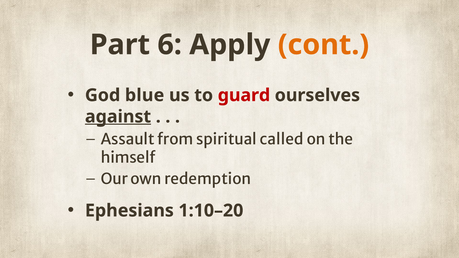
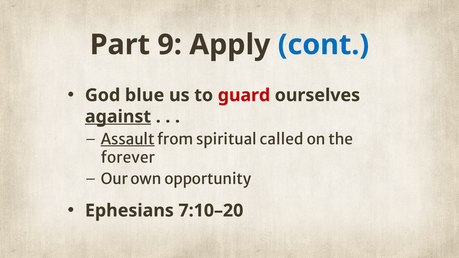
6: 6 -> 9 (170, 45)
cont colour: orange -> blue (323, 45)
Assault underline: none -> present (128, 139)
himself: himself -> forever (128, 158)
redemption: redemption -> opportunity (208, 179)
1:10–20: 1:10–20 -> 7:10–20 (211, 211)
